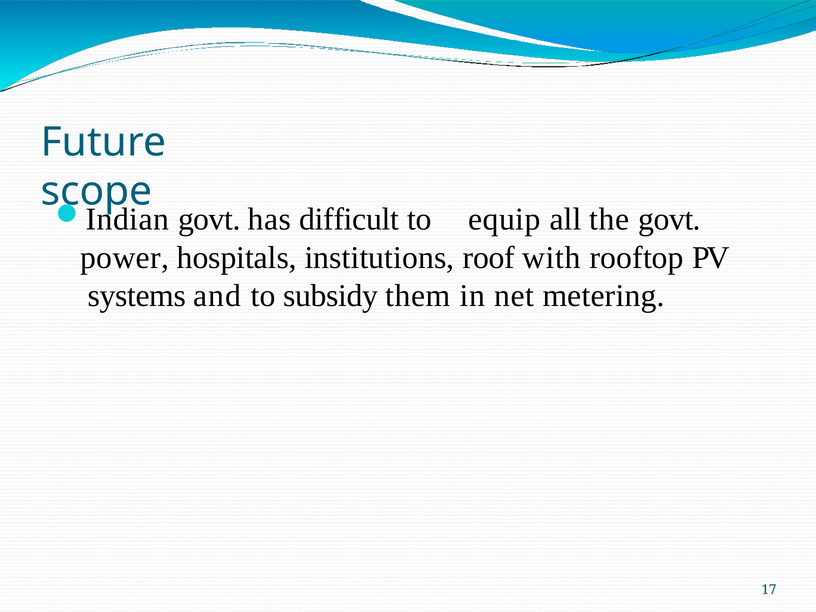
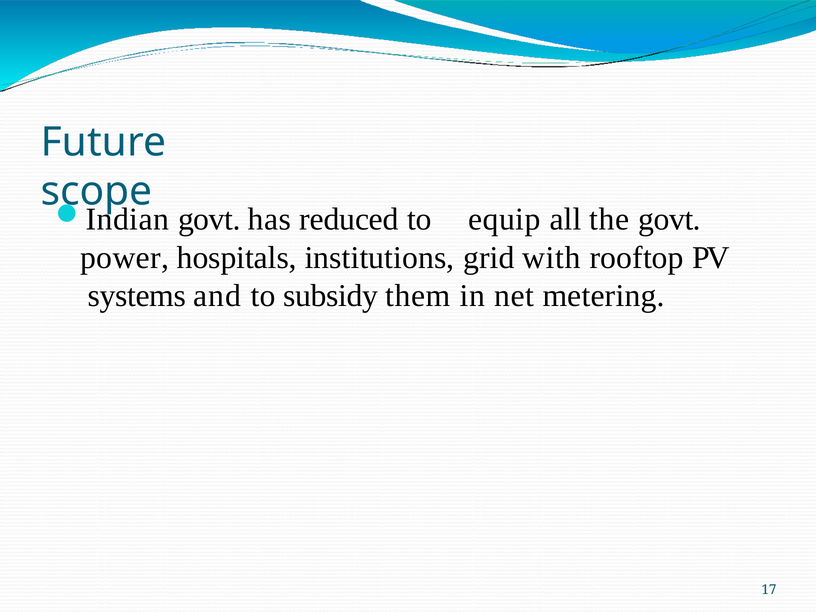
difficult: difficult -> reduced (349, 220)
roof: roof -> grid (489, 258)
